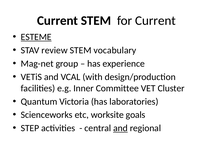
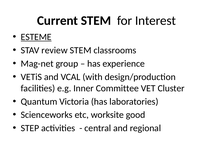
for Current: Current -> Interest (155, 21)
vocabulary: vocabulary -> classrooms (115, 50)
goals: goals -> good (136, 115)
and underline: present -> none (120, 128)
